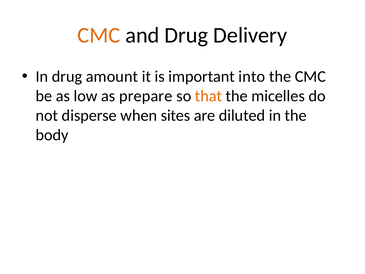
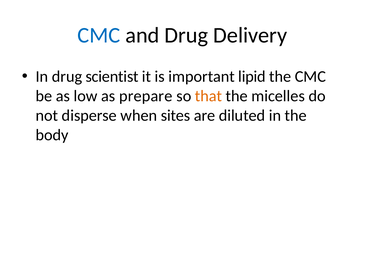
CMC colour: orange -> blue (99, 35)
amount: amount -> scientist (112, 77)
into: into -> lipid (252, 77)
